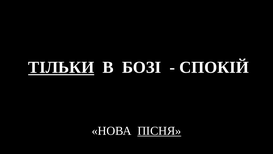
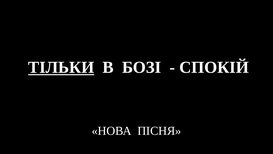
ПІСНЯ underline: present -> none (159, 130)
